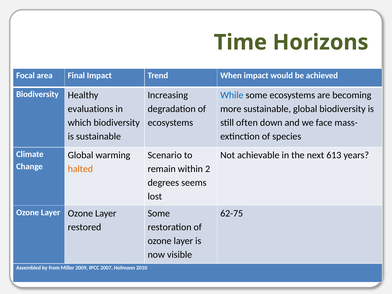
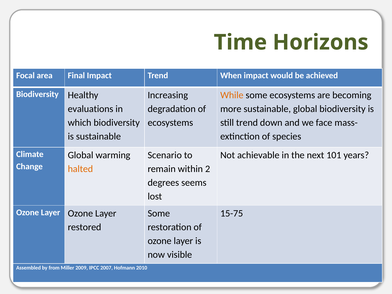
While colour: blue -> orange (232, 95)
still often: often -> trend (247, 123)
613: 613 -> 101 (334, 155)
62-75: 62-75 -> 15-75 (232, 213)
